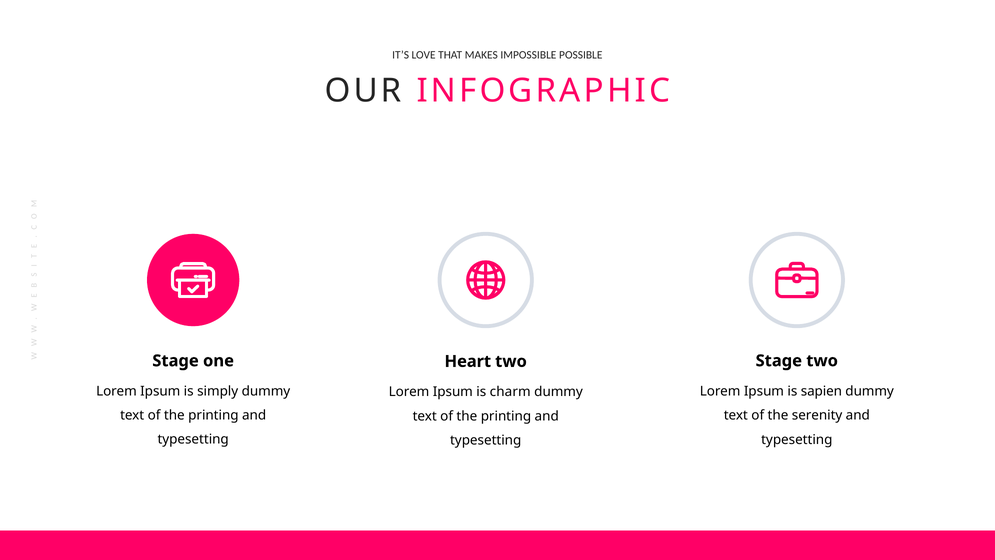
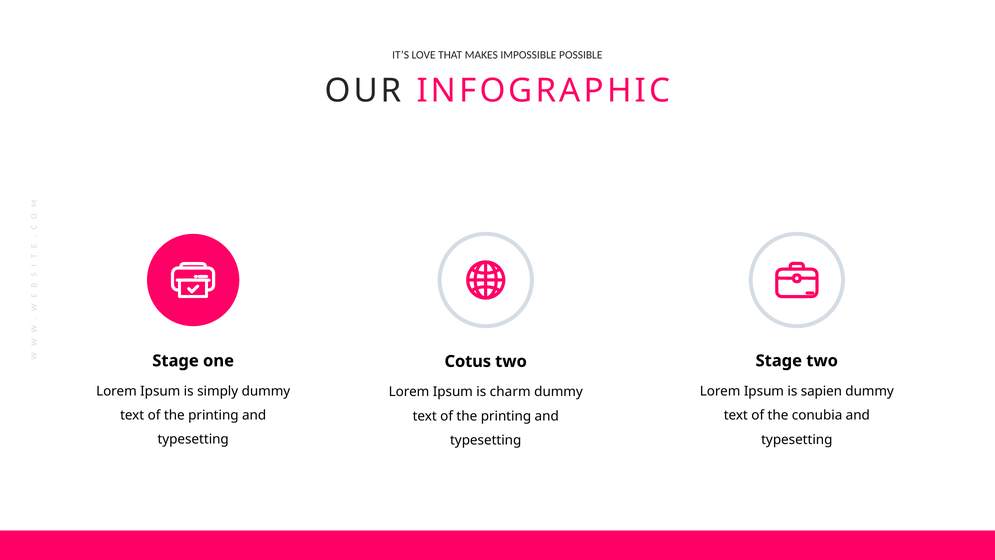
Heart: Heart -> Cotus (468, 361)
serenity: serenity -> conubia (817, 415)
